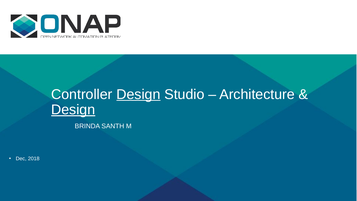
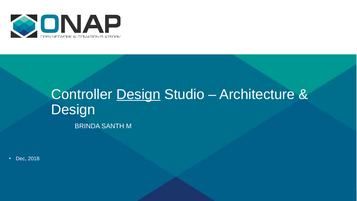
Design underline: present -> none (73, 110)
